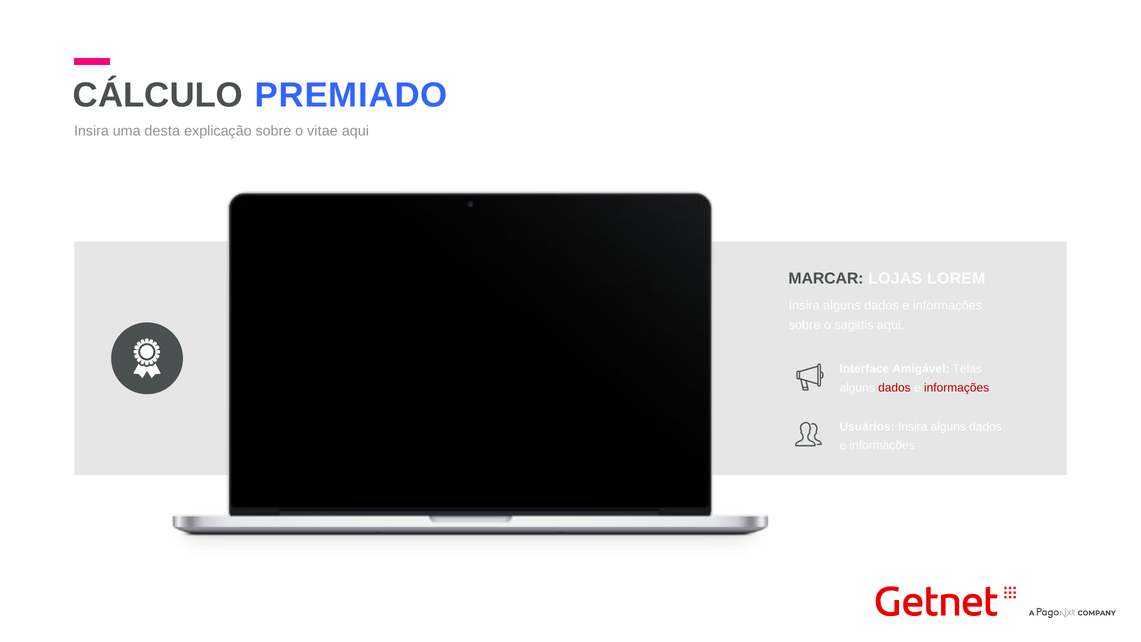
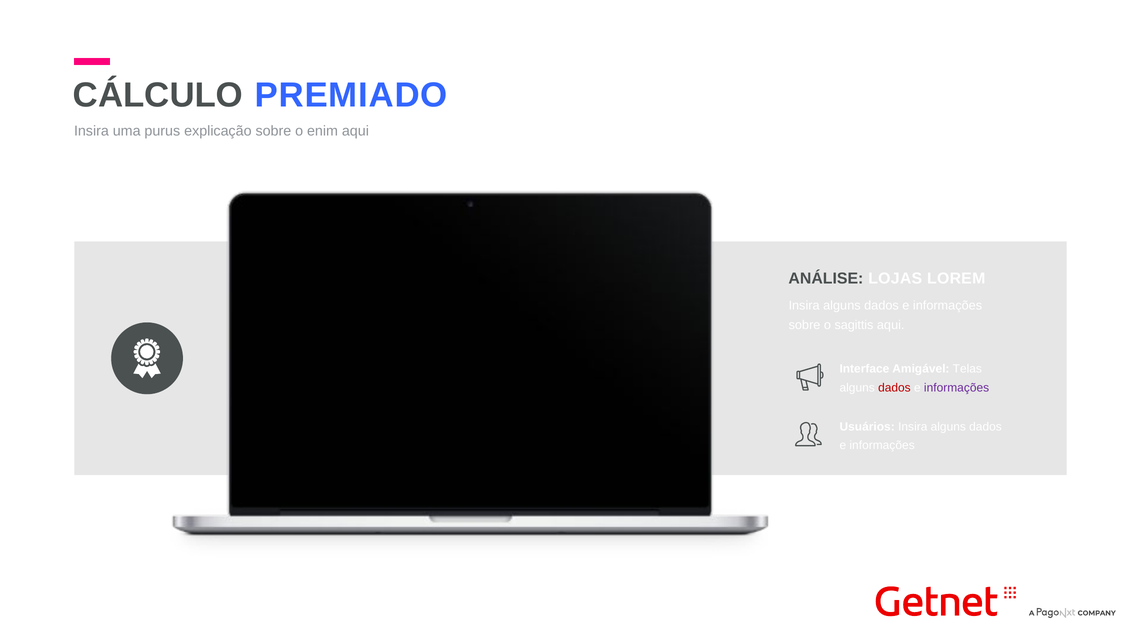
desta: desta -> purus (162, 131)
vitae: vitae -> enim (323, 131)
MARCAR: MARCAR -> ANÁLISE (826, 278)
informações colour: red -> purple (957, 387)
